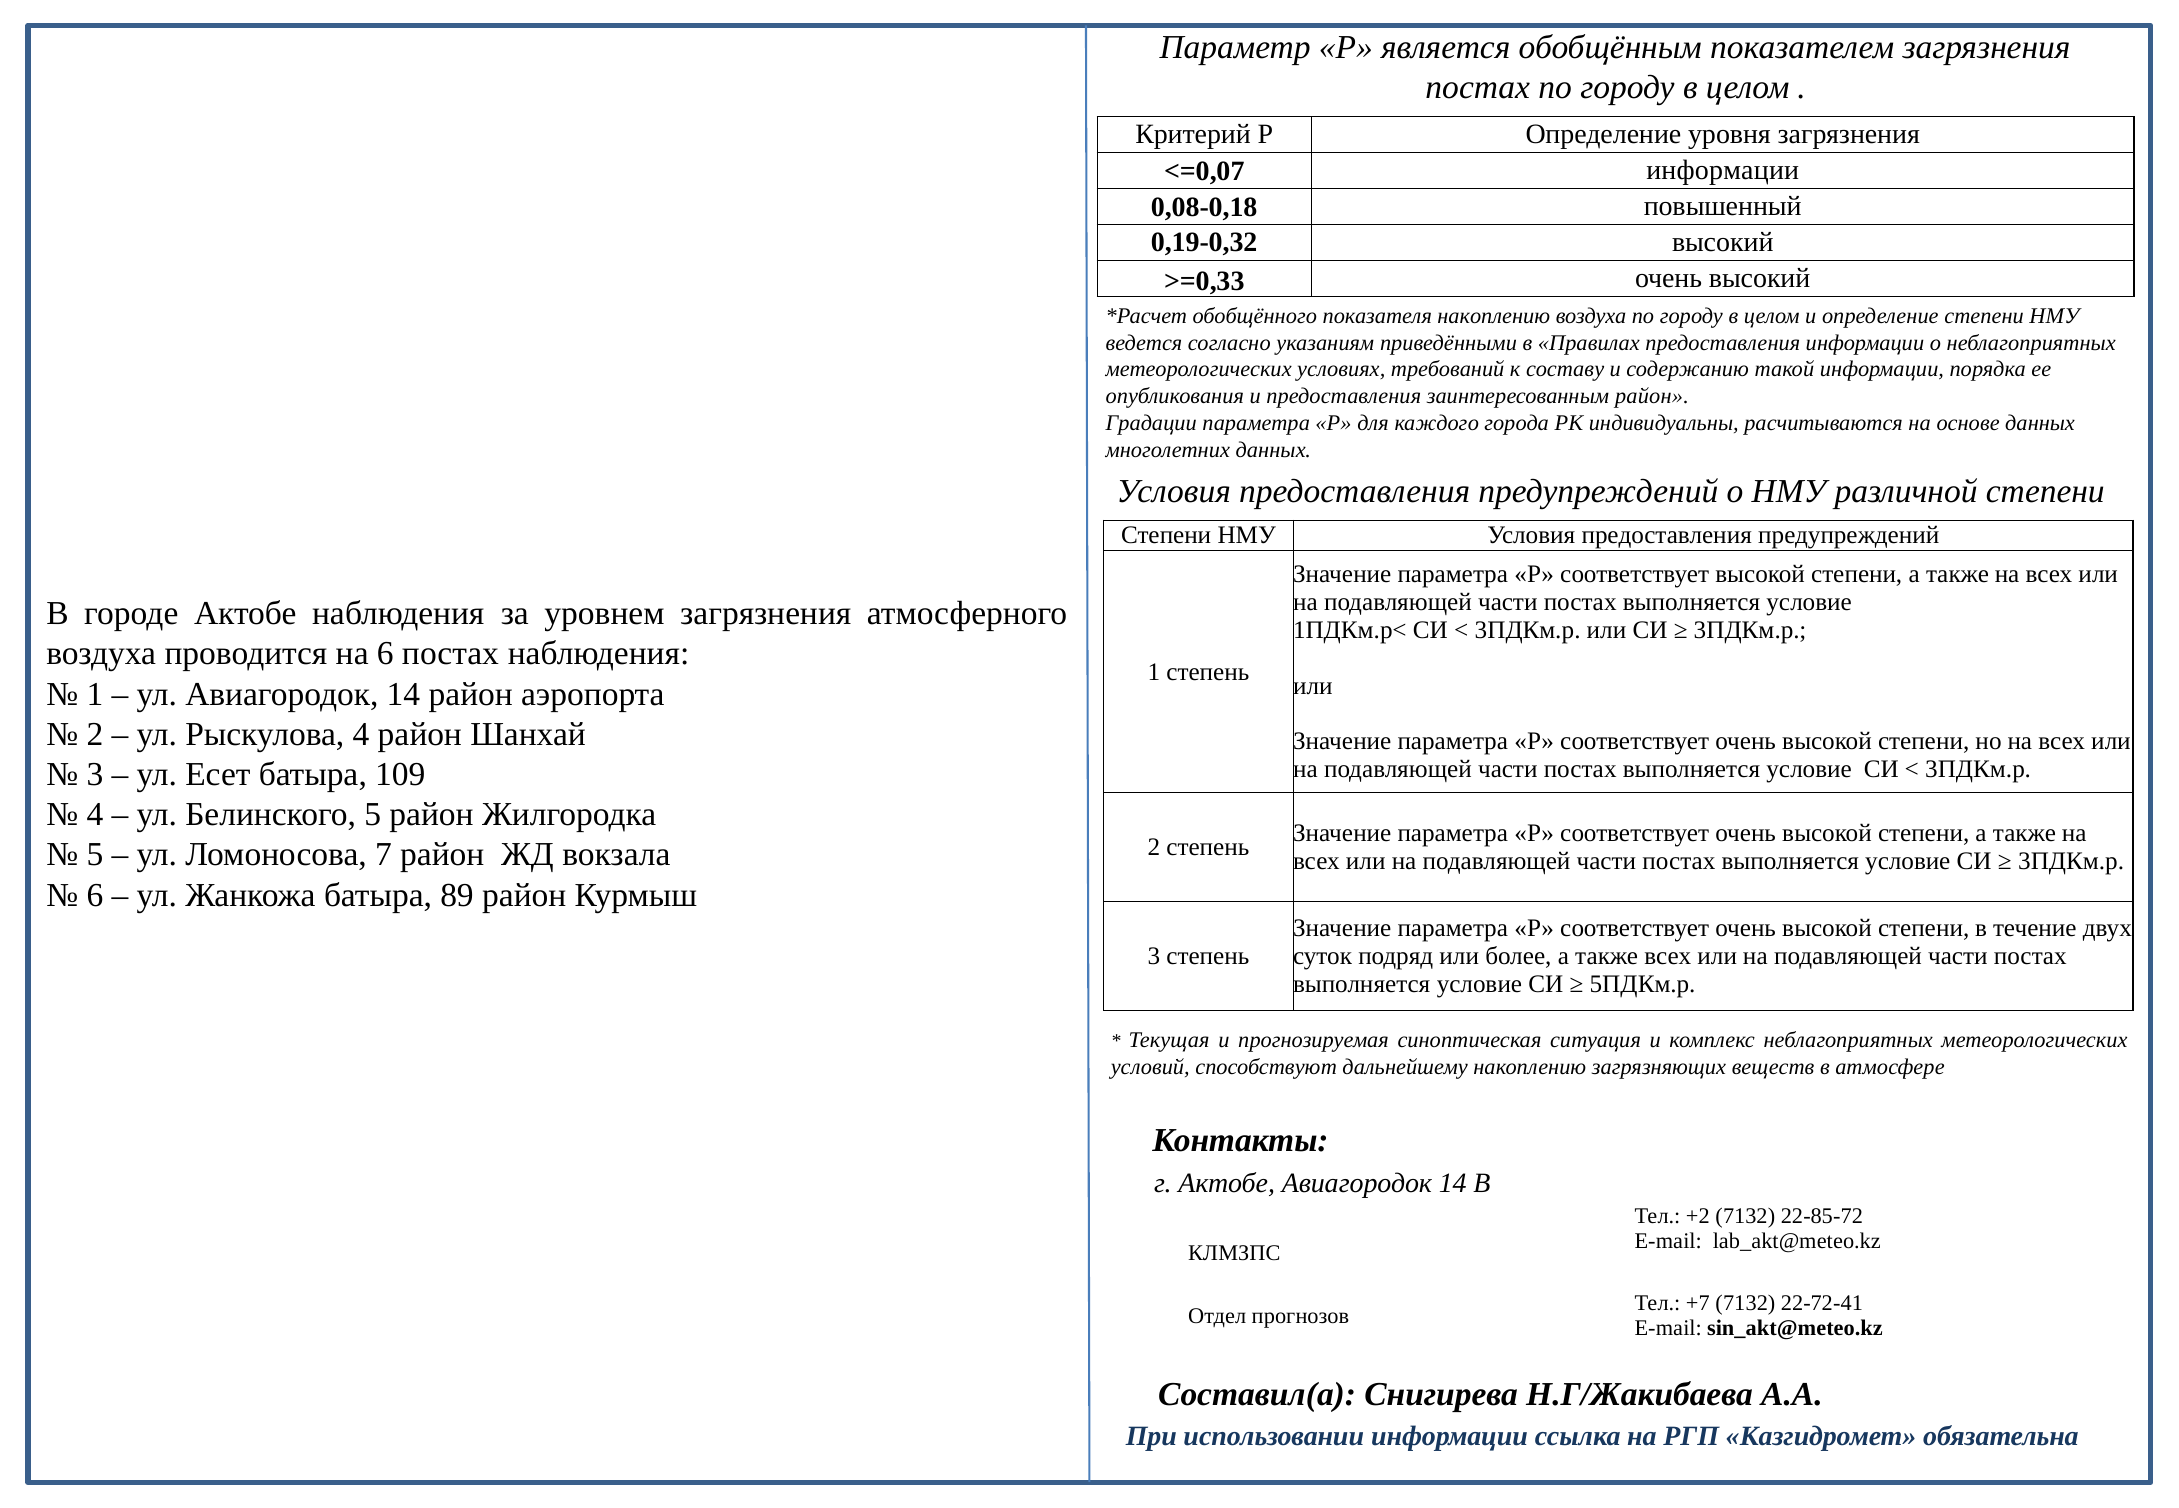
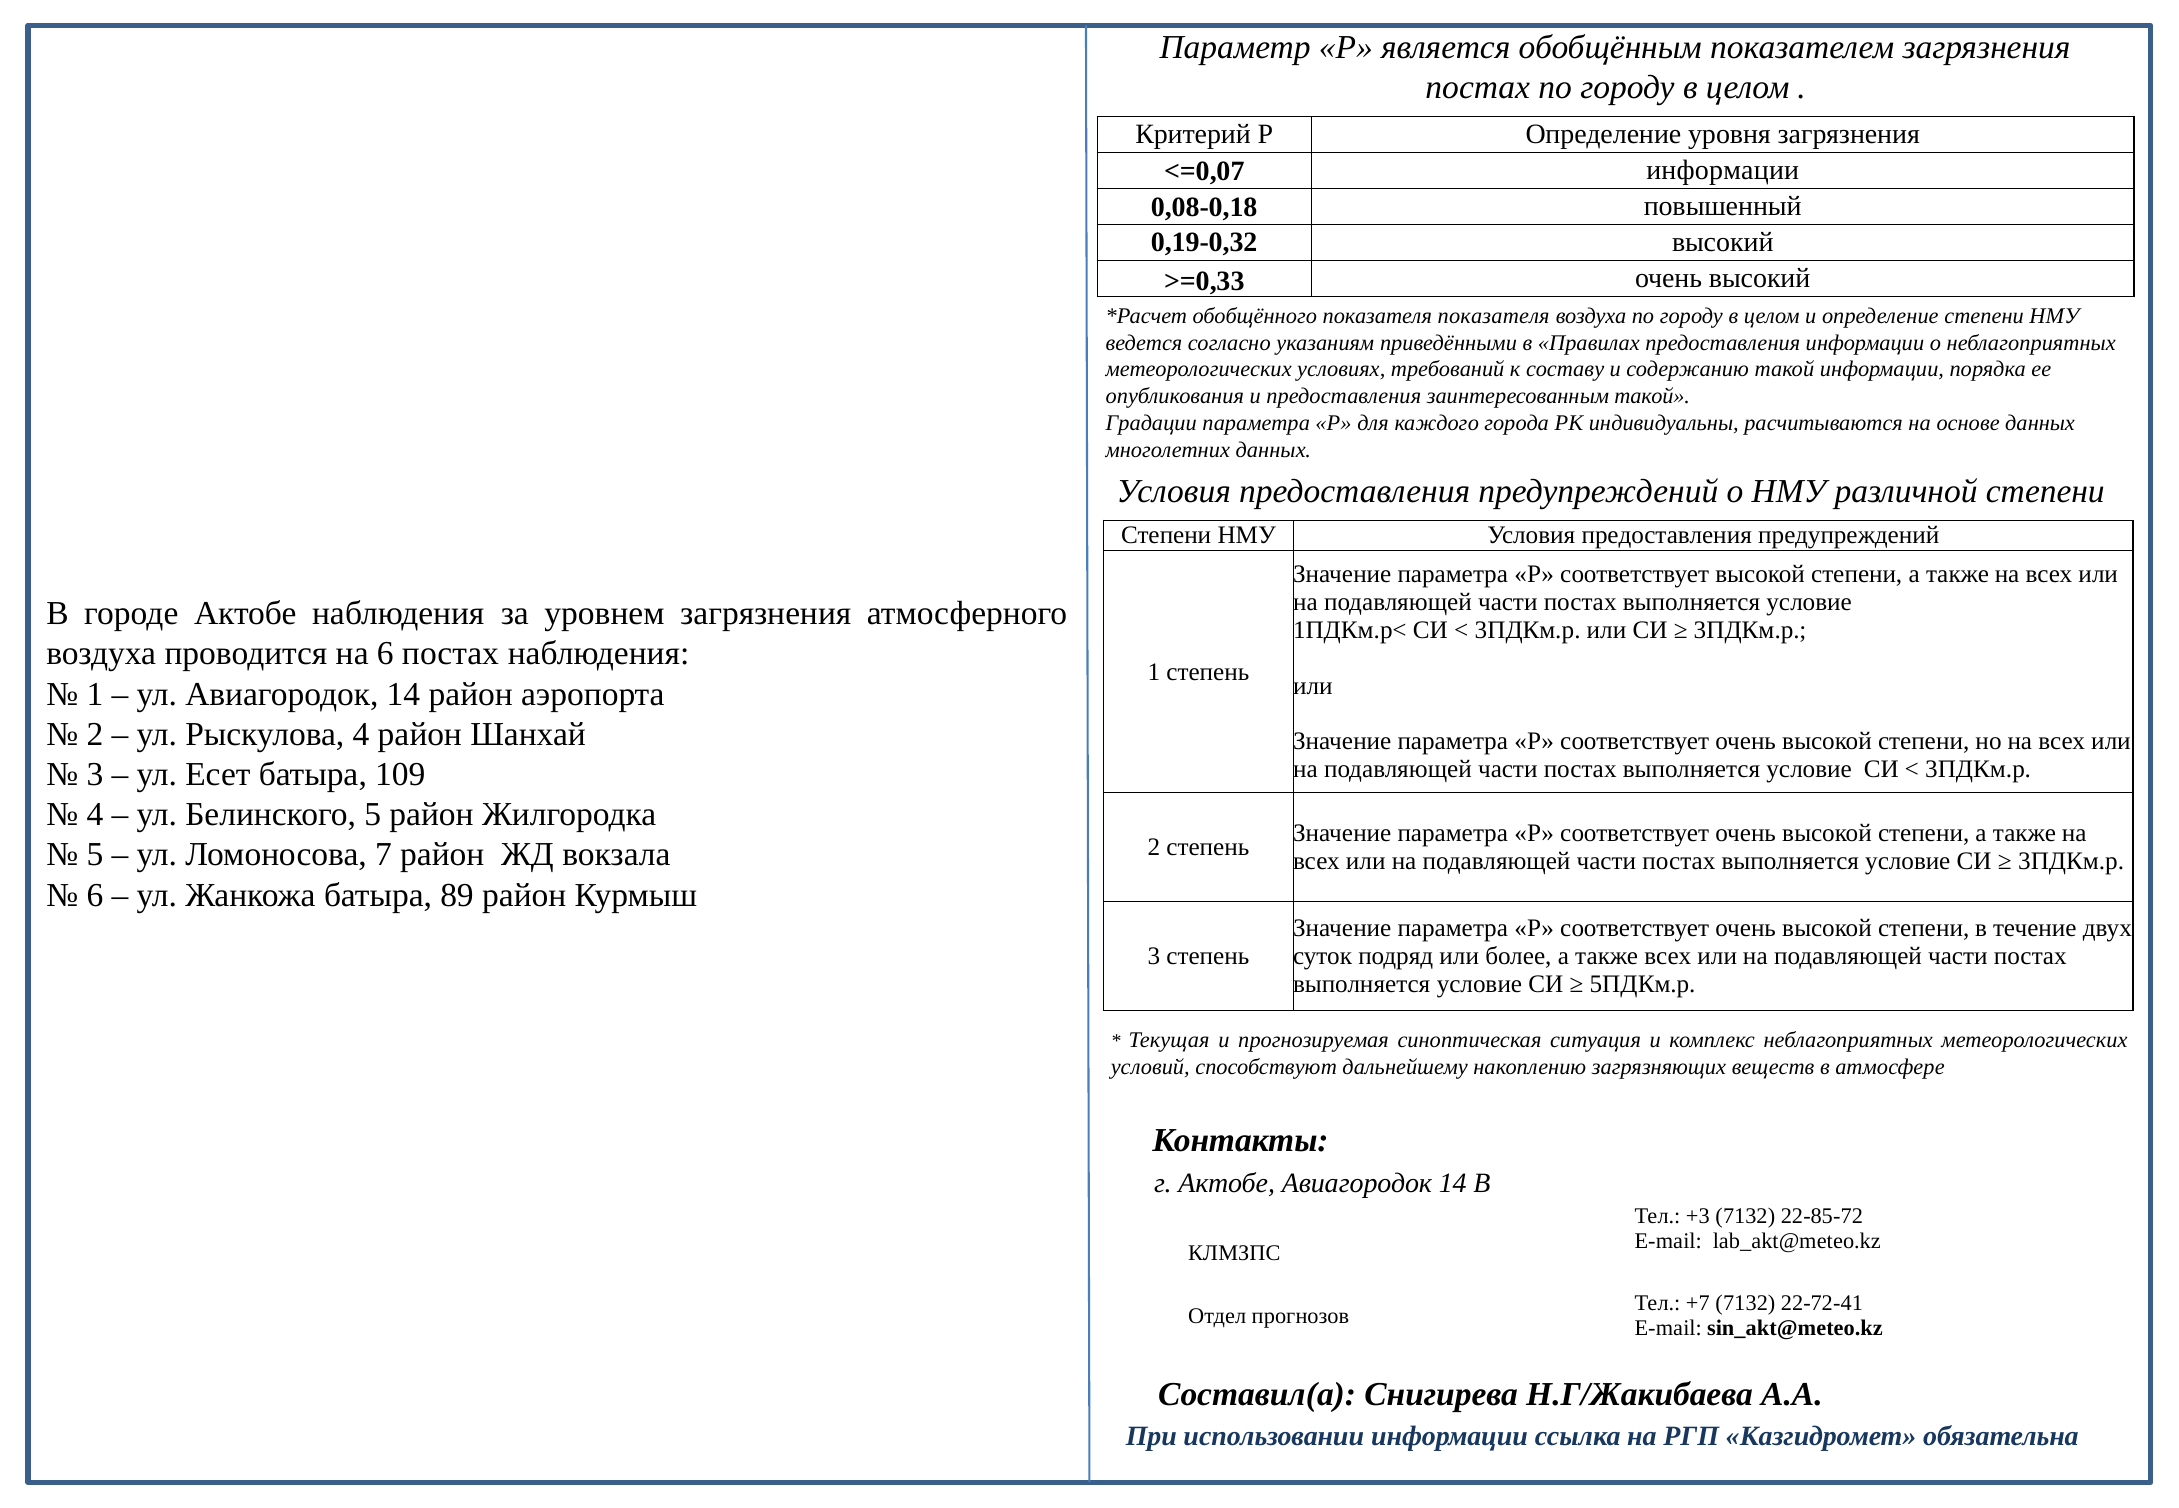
показателя накоплению: накоплению -> показателя (1494, 316)
заинтересованным район: район -> такой (1652, 396)
+2: +2 -> +3 (1698, 1217)
